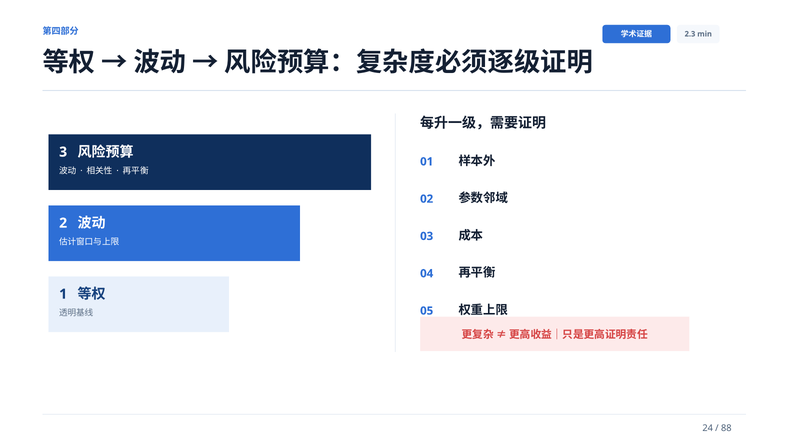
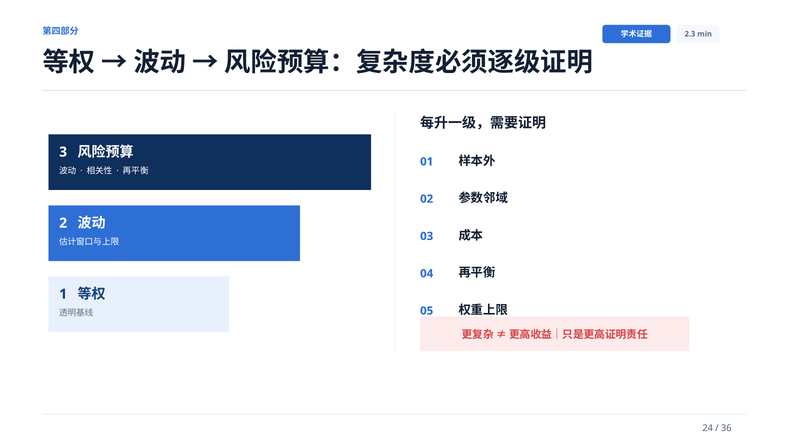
88: 88 -> 36 (726, 428)
